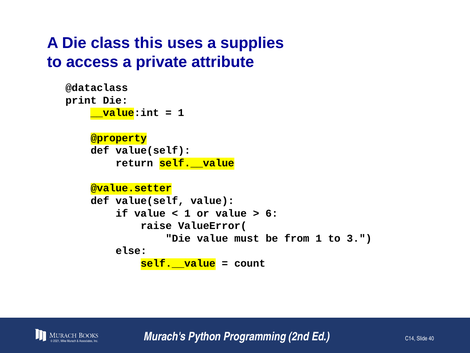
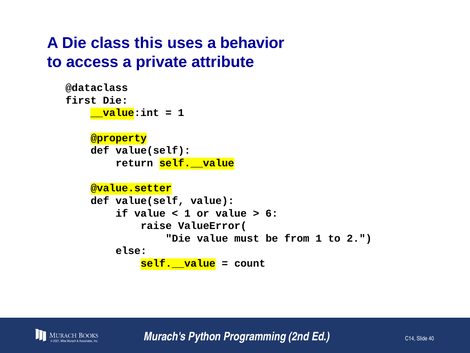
supplies: supplies -> behavior (252, 43)
print: print -> first (81, 100)
3: 3 -> 2 (359, 238)
